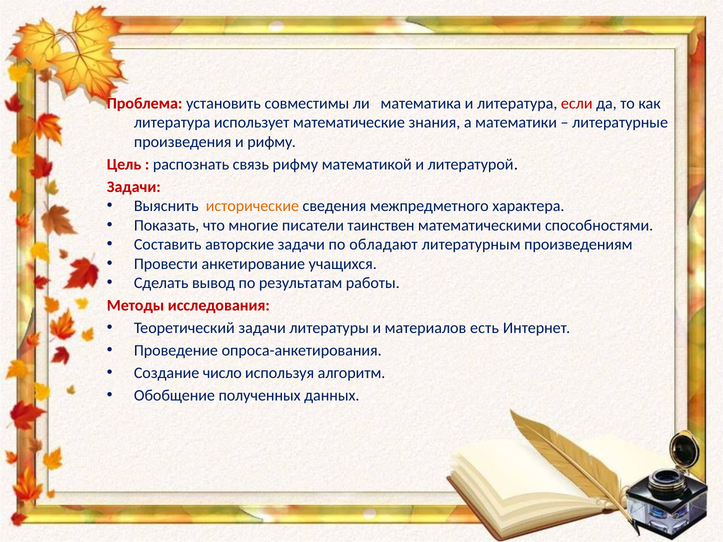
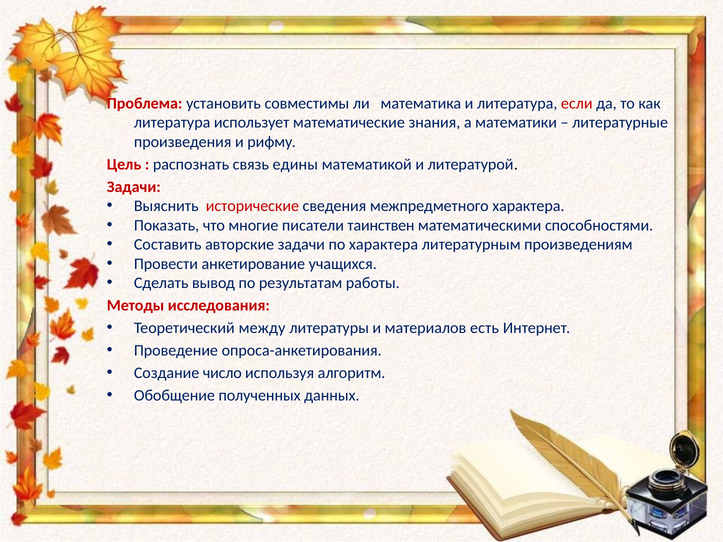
связь рифму: рифму -> едины (295, 164)
исторические colour: orange -> red (252, 206)
по обладают: обладают -> характера (384, 245)
Теоретический задачи: задачи -> между (262, 328)
